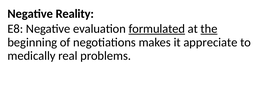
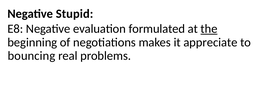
Reality: Reality -> Stupid (75, 14)
formulated underline: present -> none (157, 29)
medically: medically -> bouncing (31, 56)
